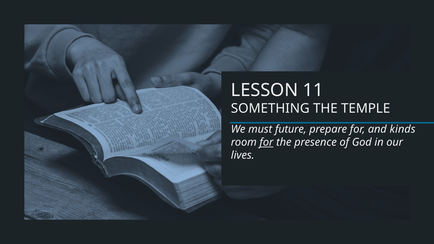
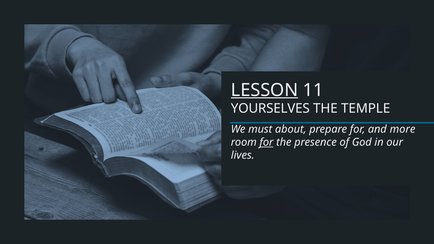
LESSON underline: none -> present (265, 90)
SOMETHING: SOMETHING -> YOURSELVES (270, 109)
future: future -> about (291, 129)
kinds: kinds -> more (403, 129)
